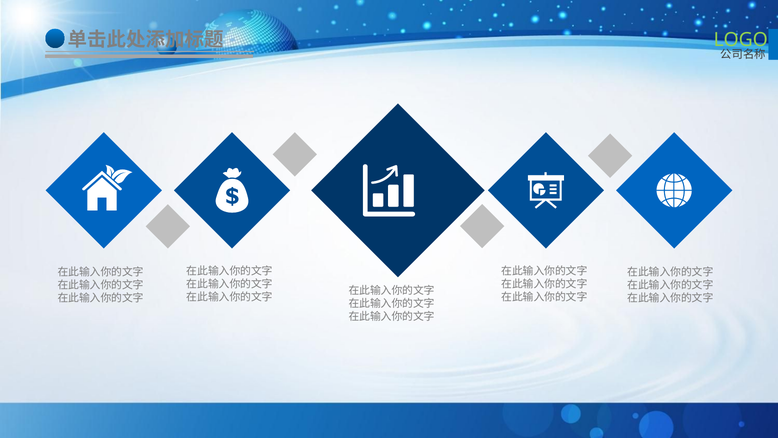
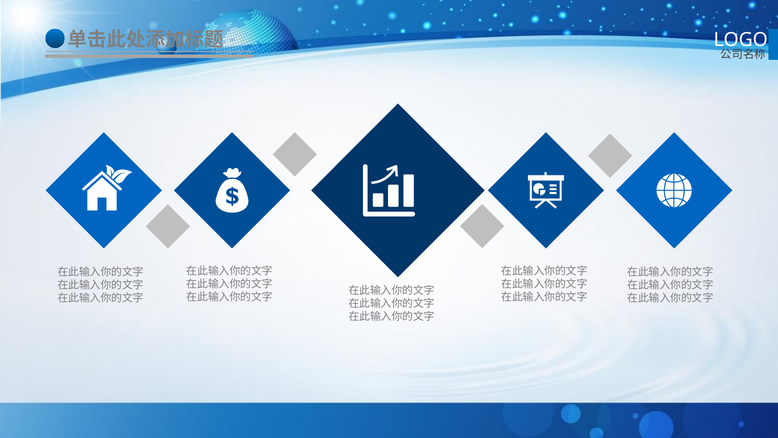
LOGO colour: light green -> white (741, 40)
